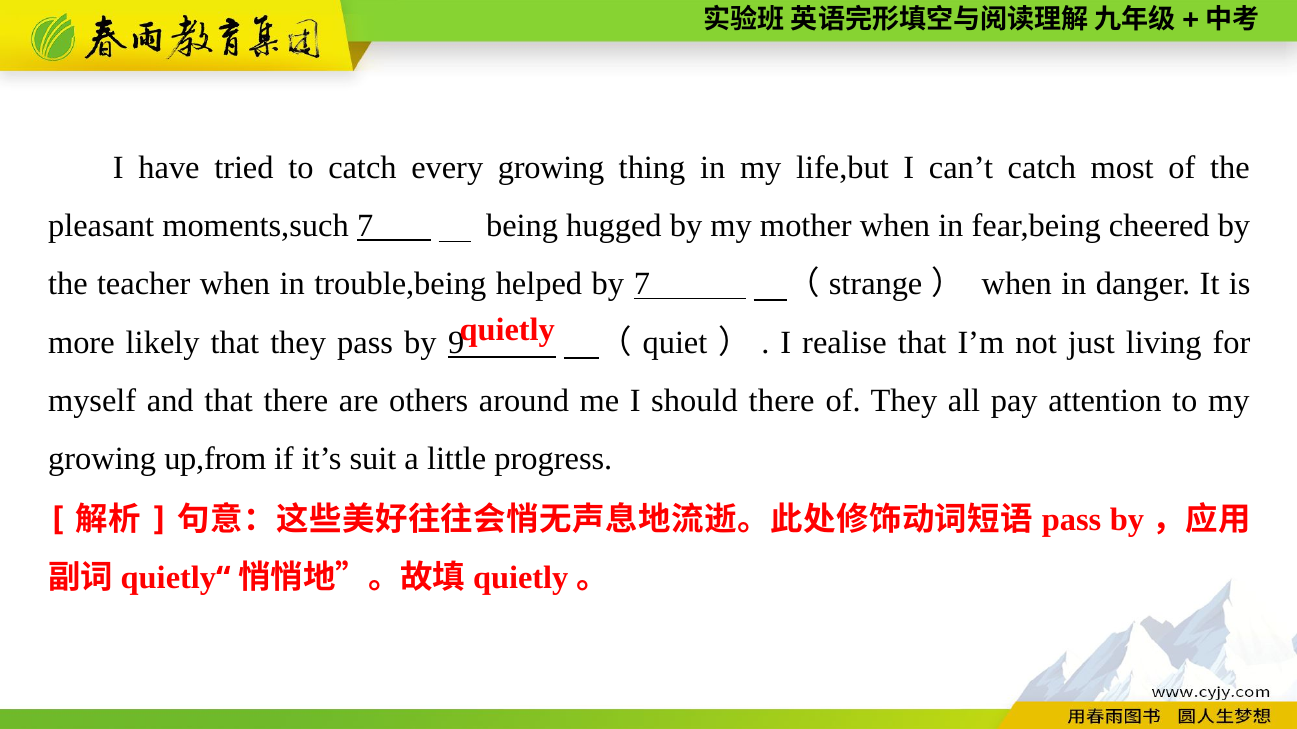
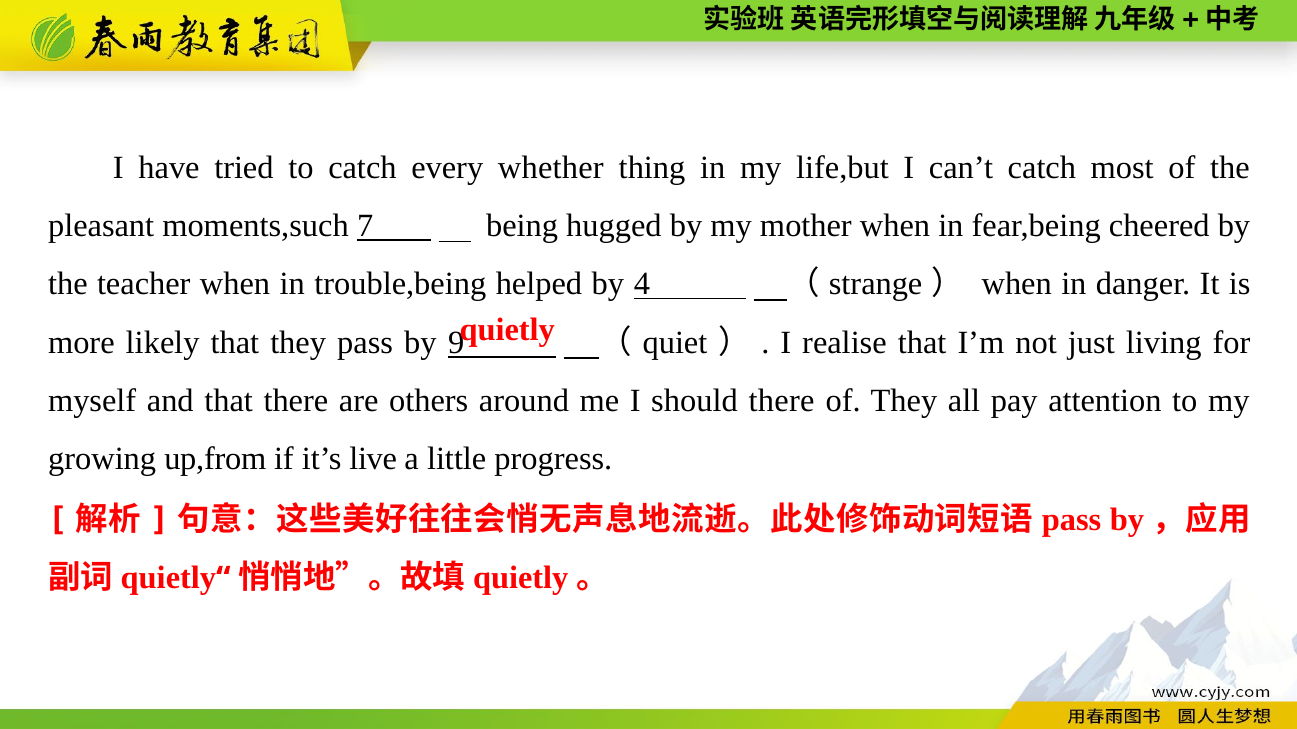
every growing: growing -> whether (551, 168)
by 7: 7 -> 4 (642, 285)
suit: suit -> live (373, 460)
